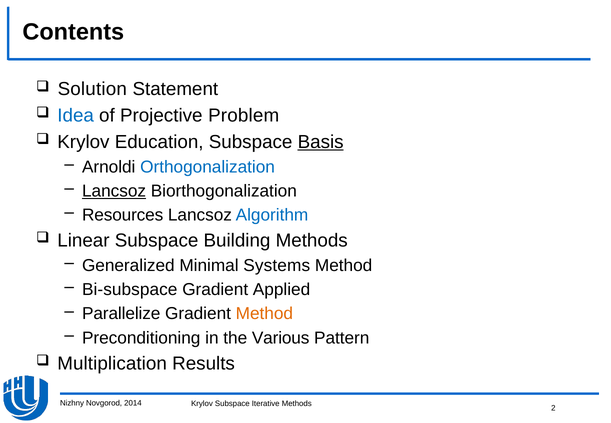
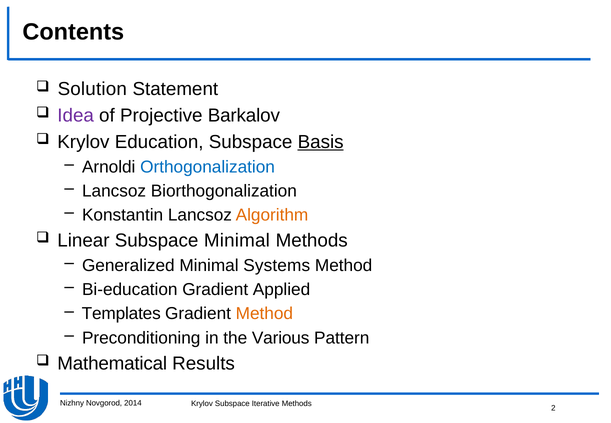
Idea colour: blue -> purple (76, 116)
Problem: Problem -> Barkalov (244, 116)
Lancsoz underline: present -> none (114, 191)
Resources: Resources -> Konstantin (123, 215)
Algorithm colour: blue -> orange (272, 215)
Subspace Building: Building -> Minimal (237, 241)
Bi-subspace: Bi-subspace -> Bi-education (130, 290)
Parallelize: Parallelize -> Templates (121, 314)
Multiplication: Multiplication -> Mathematical (112, 363)
